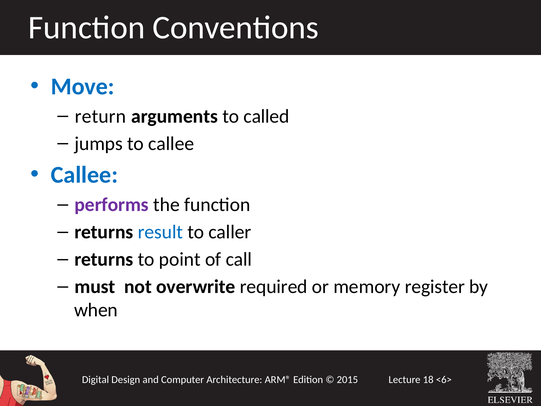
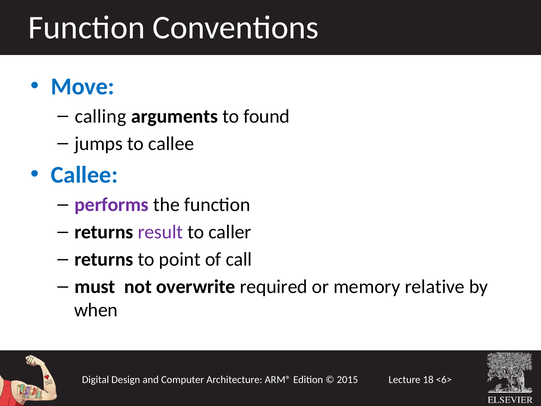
return: return -> calling (100, 116)
called: called -> found (267, 116)
result colour: blue -> purple (160, 232)
register: register -> relative (435, 286)
